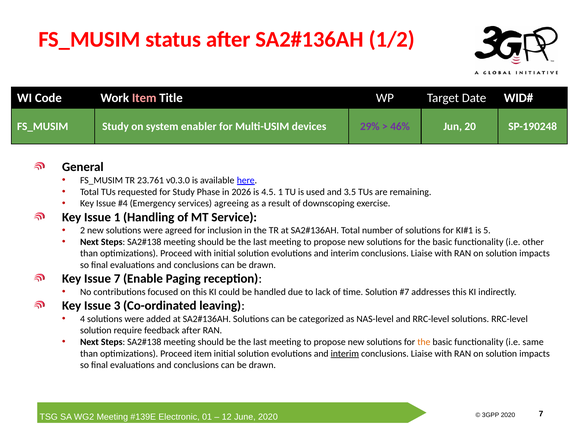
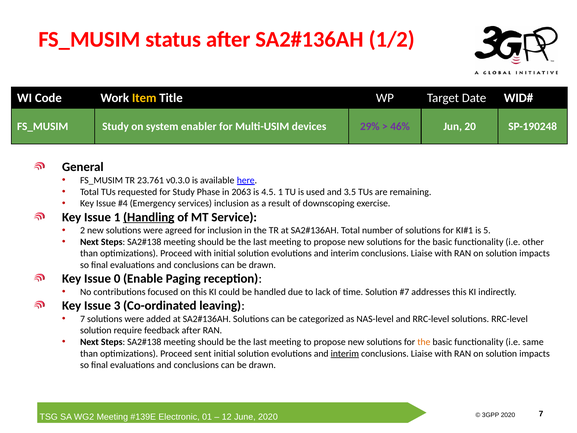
Item colour: pink -> yellow (144, 98)
2026: 2026 -> 2063 (241, 192)
services agreeing: agreeing -> inclusion (231, 203)
Handling underline: none -> present (149, 217)
Issue 7: 7 -> 0 (117, 279)
4: 4 -> 7 (83, 319)
Proceed item: item -> sent (203, 353)
